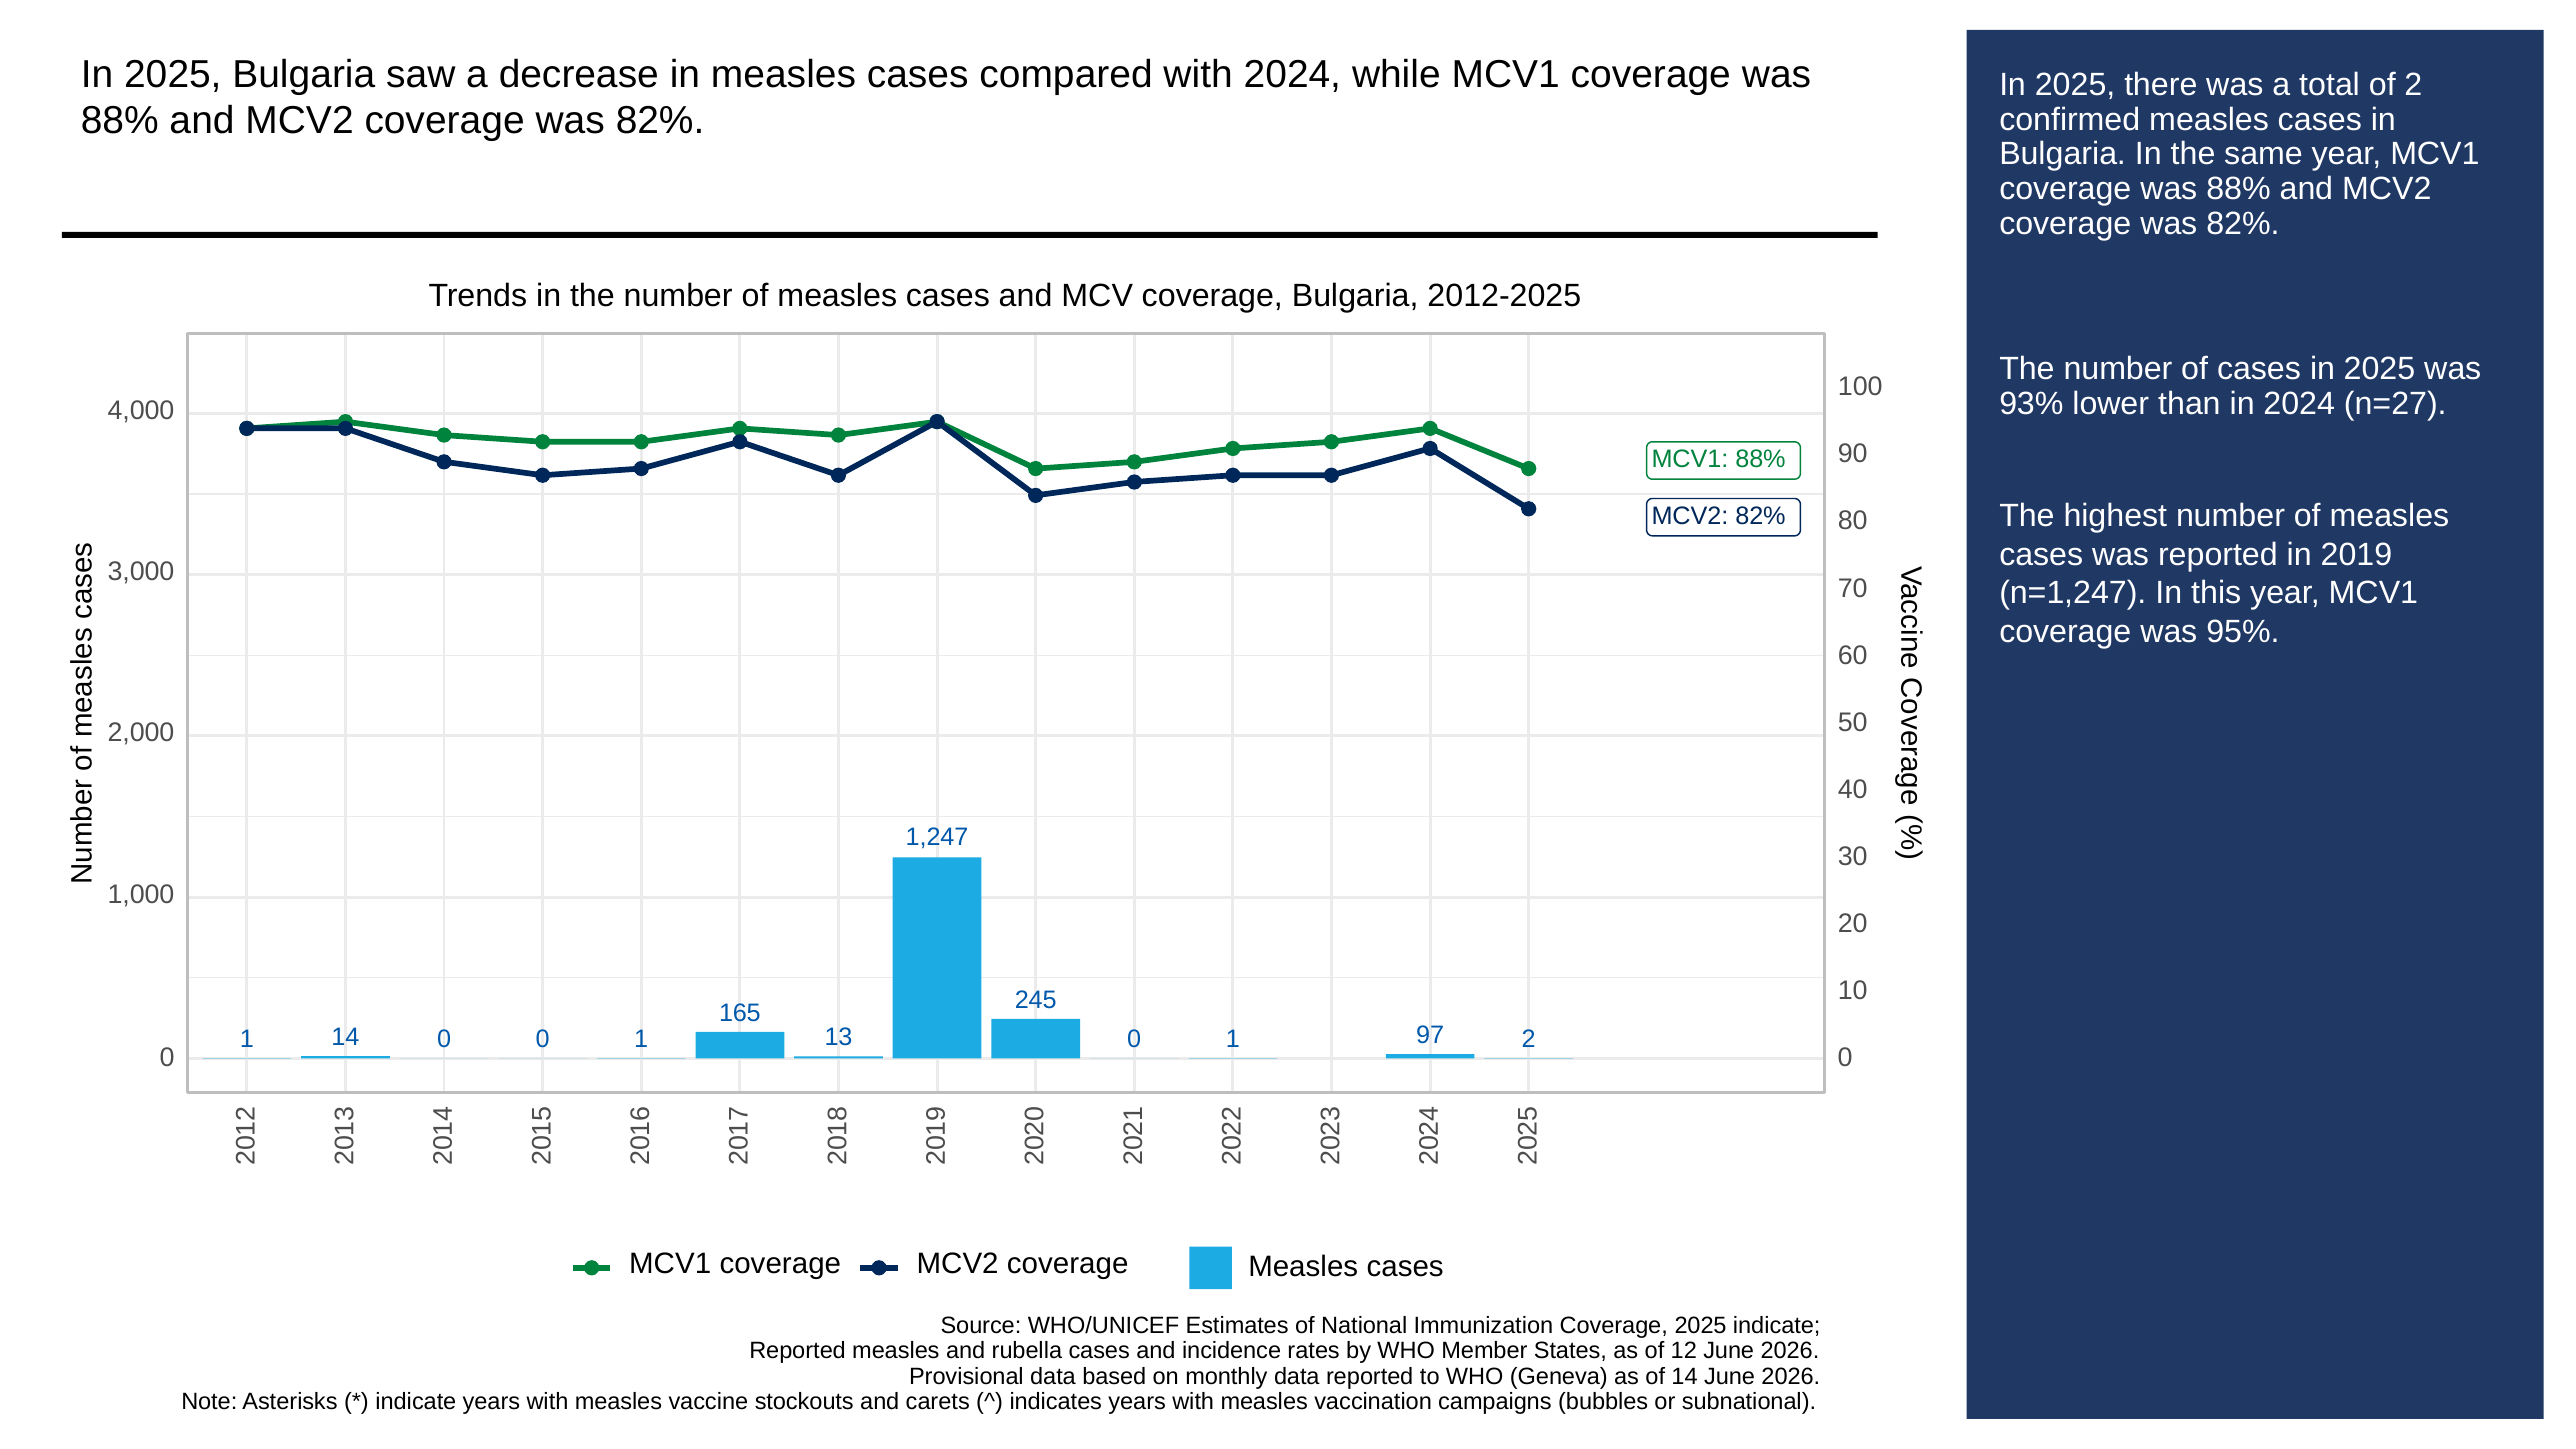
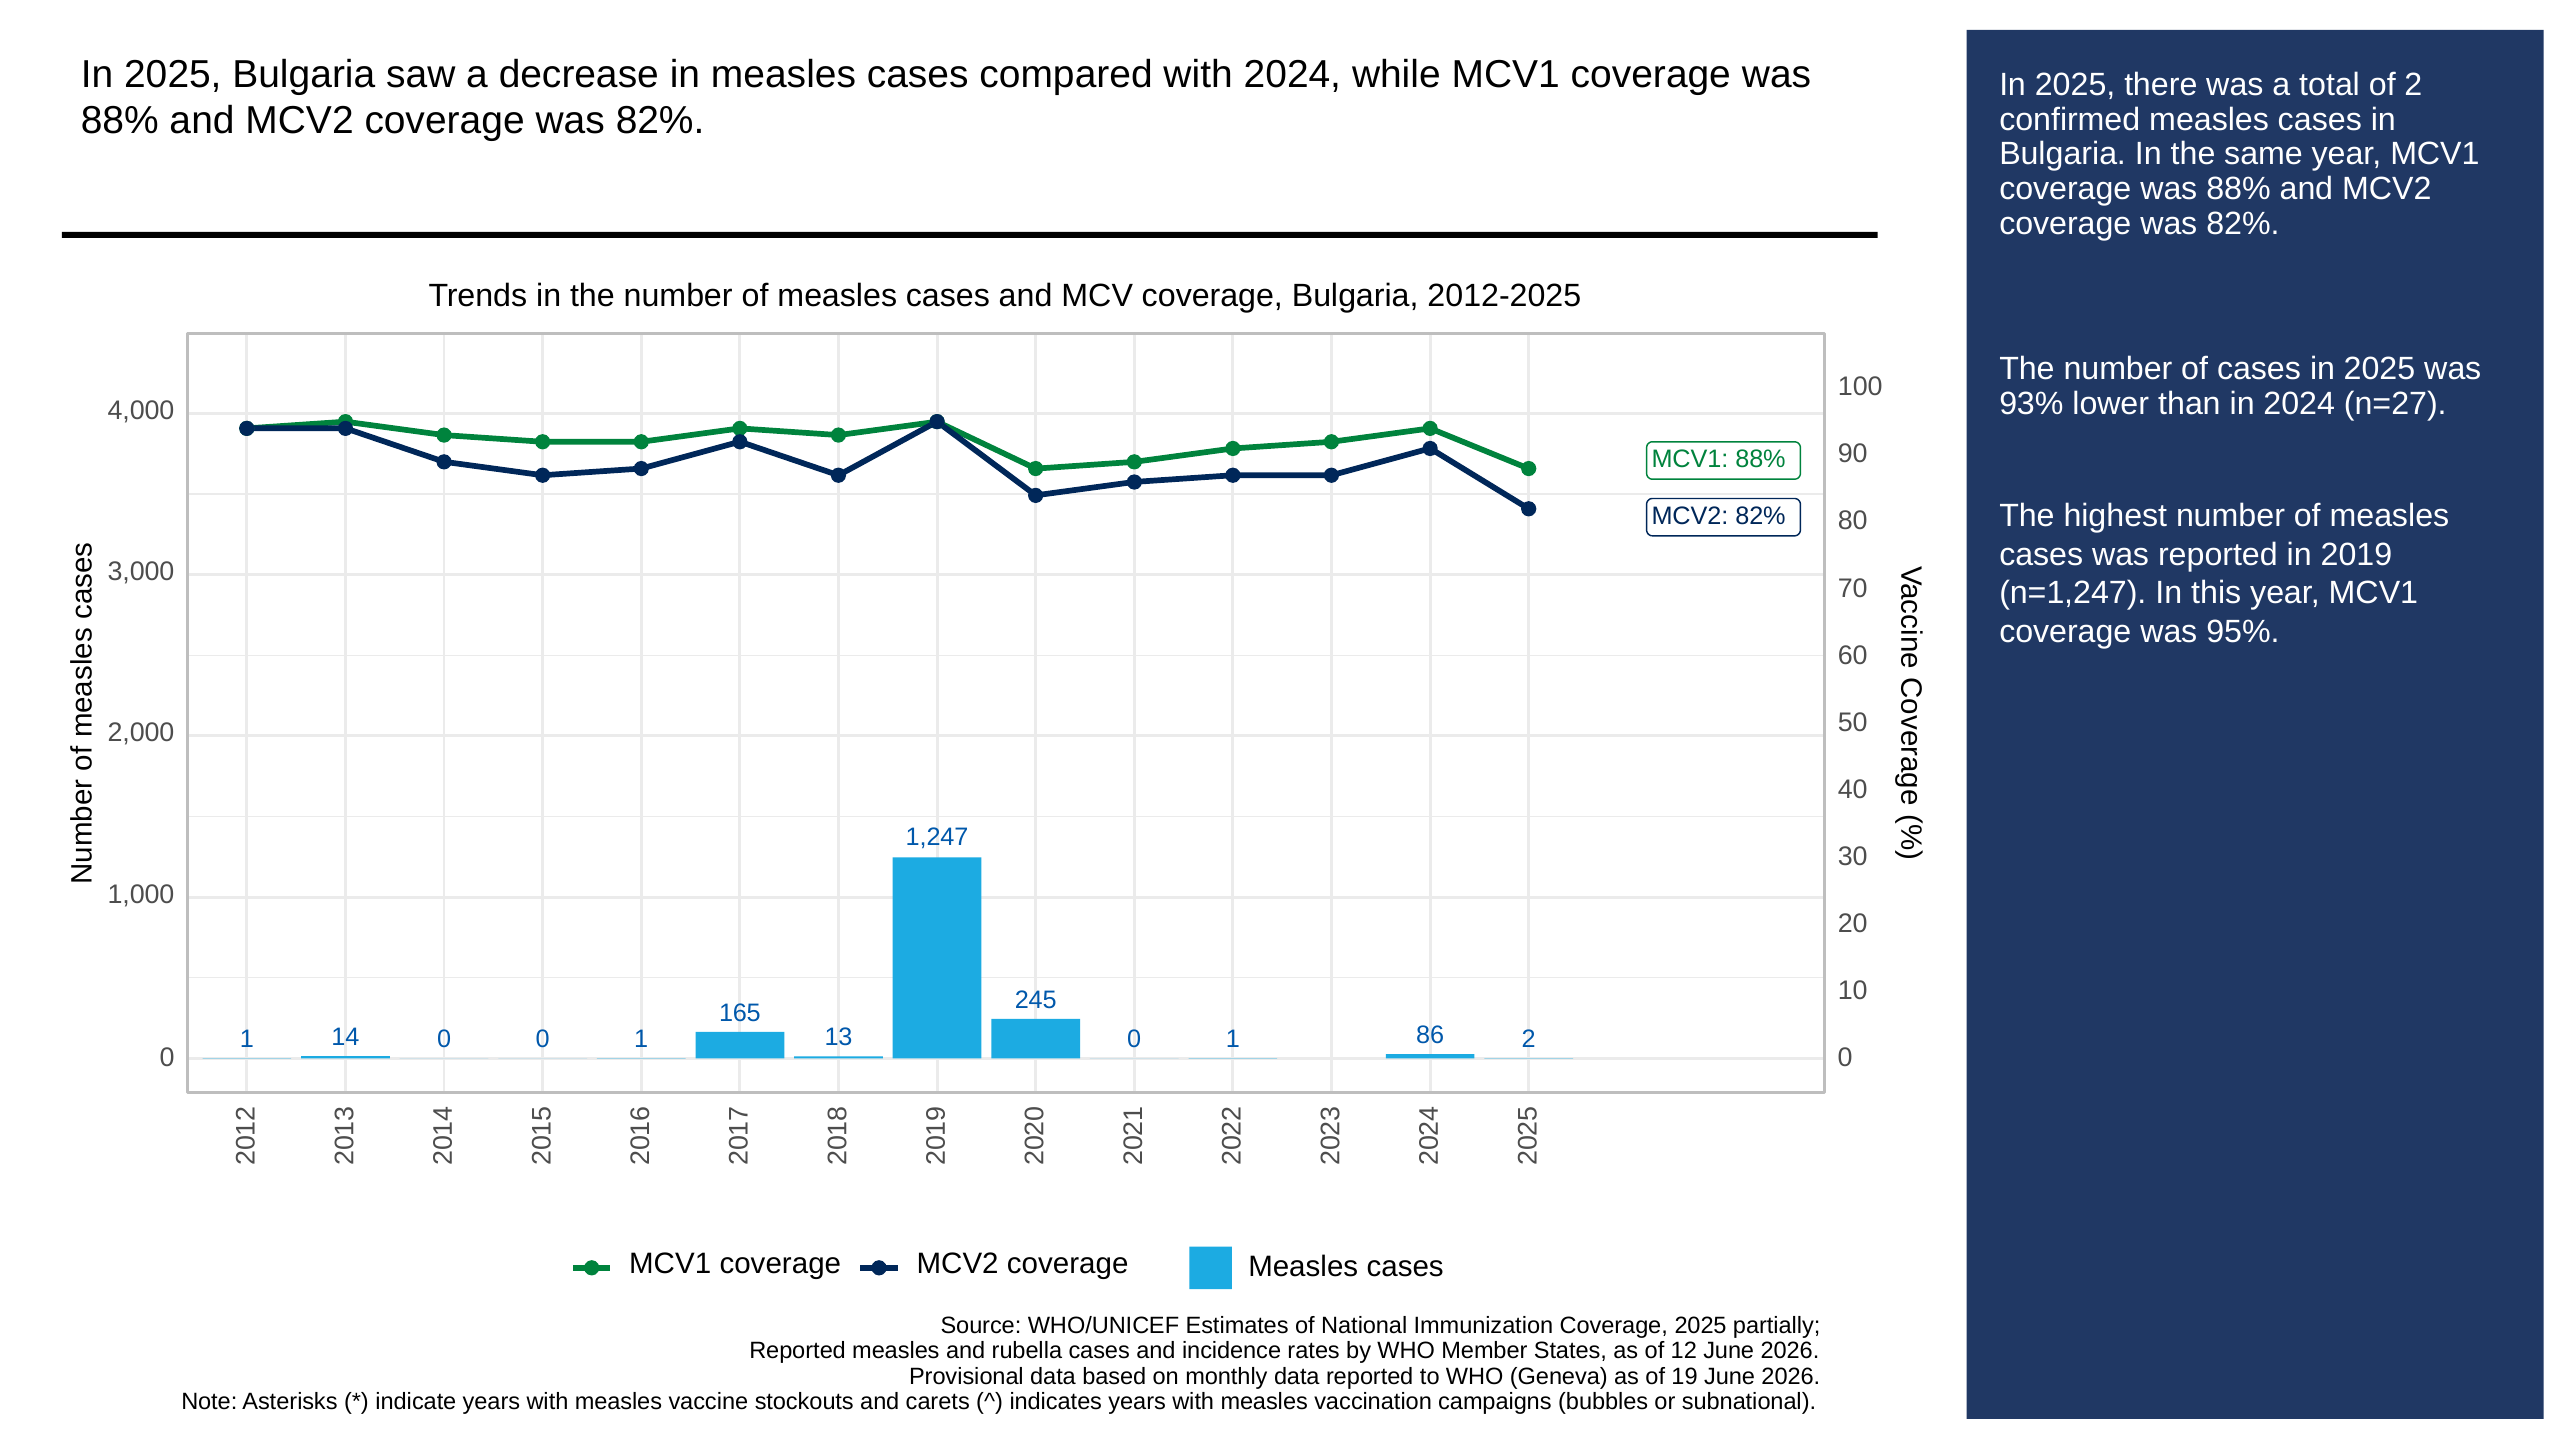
97: 97 -> 86 (1430, 1035)
2025 indicate: indicate -> partially (1777, 1326)
of 14: 14 -> 19 (1685, 1376)
